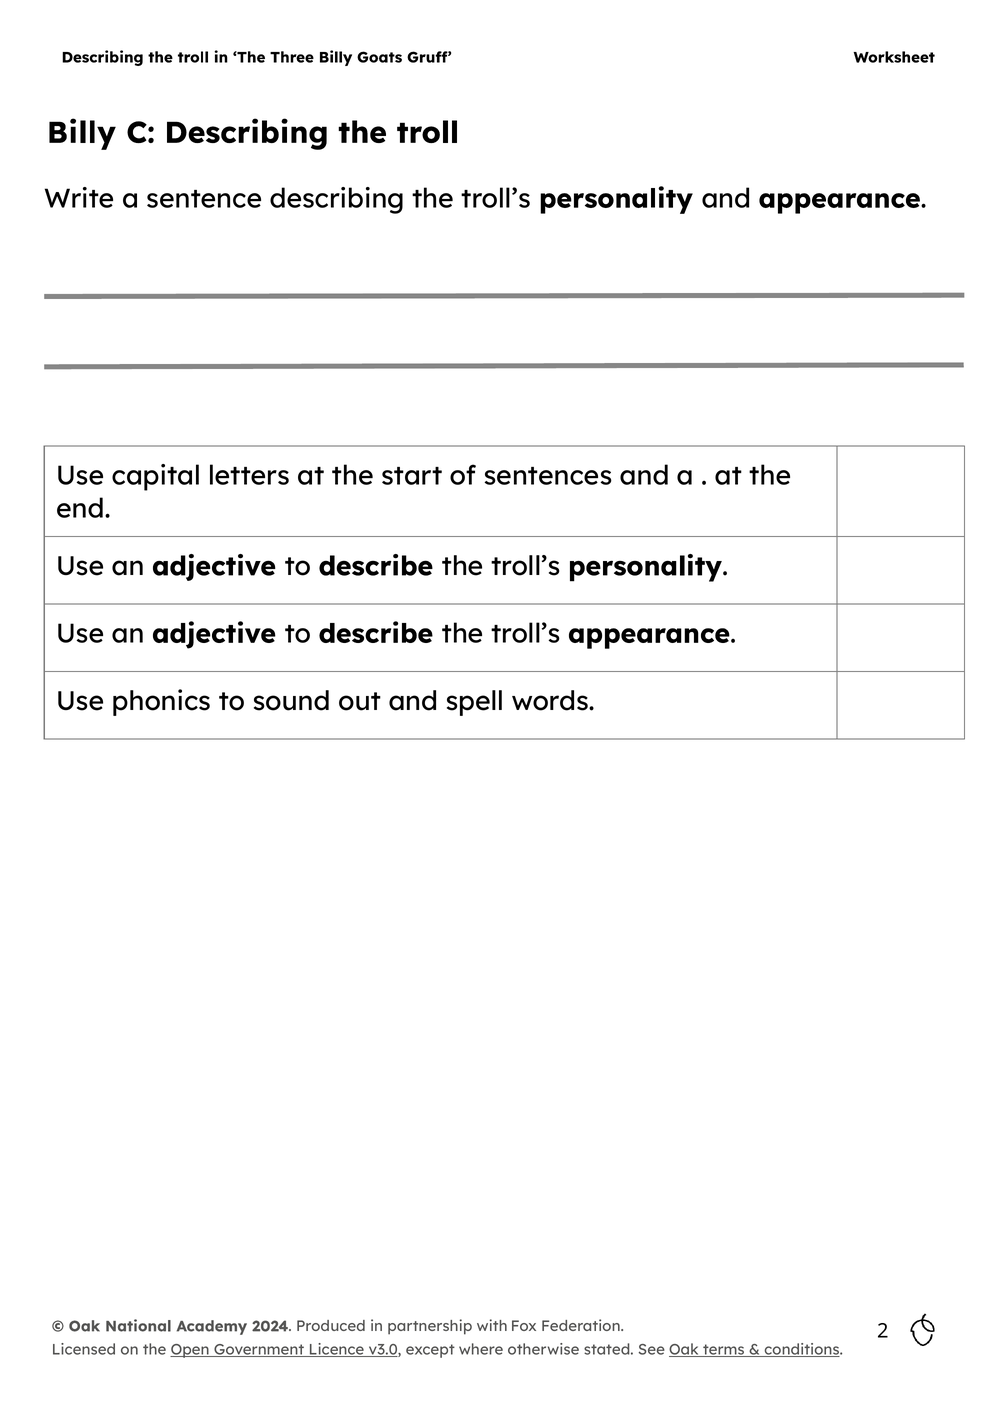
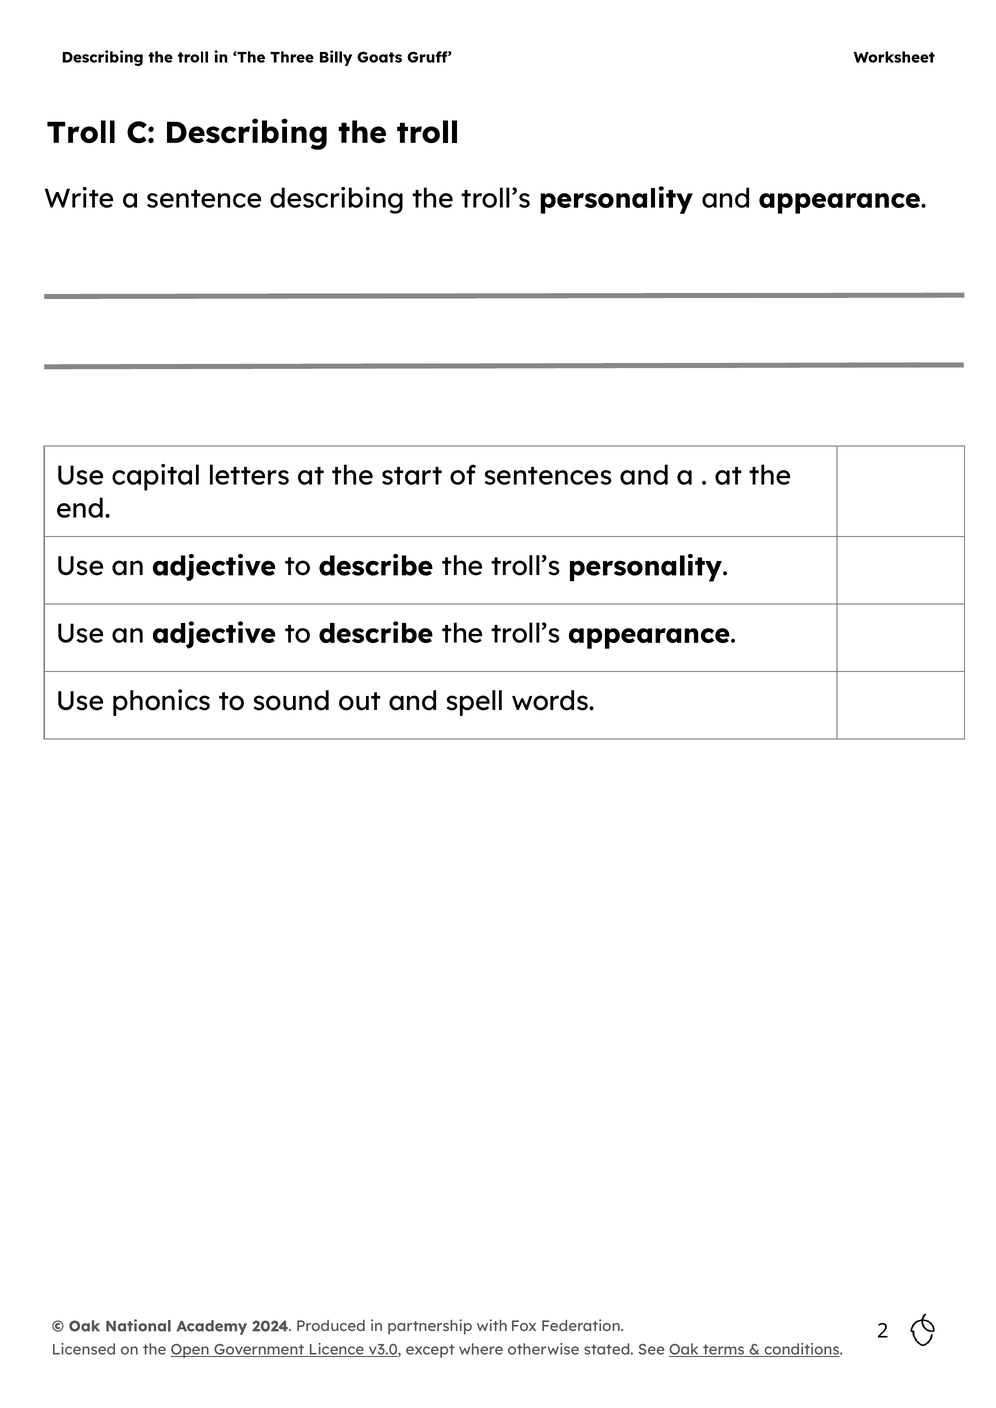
Billy: Billy -> Troll (82, 133)
